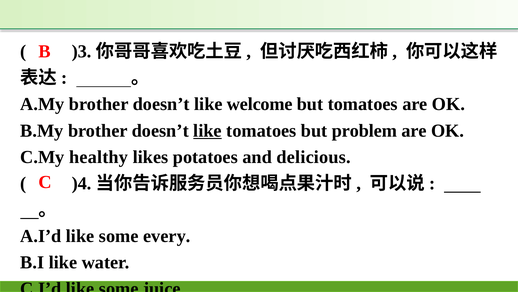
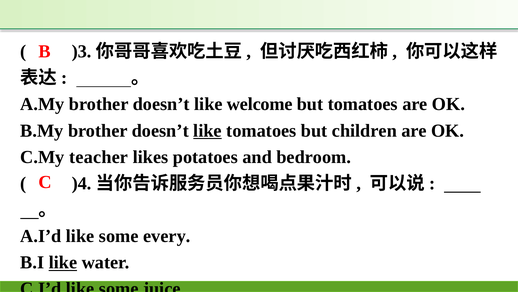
problem: problem -> children (364, 130)
healthy: healthy -> teacher (99, 157)
delicious: delicious -> bedroom (314, 157)
like underline: none -> present (63, 262)
